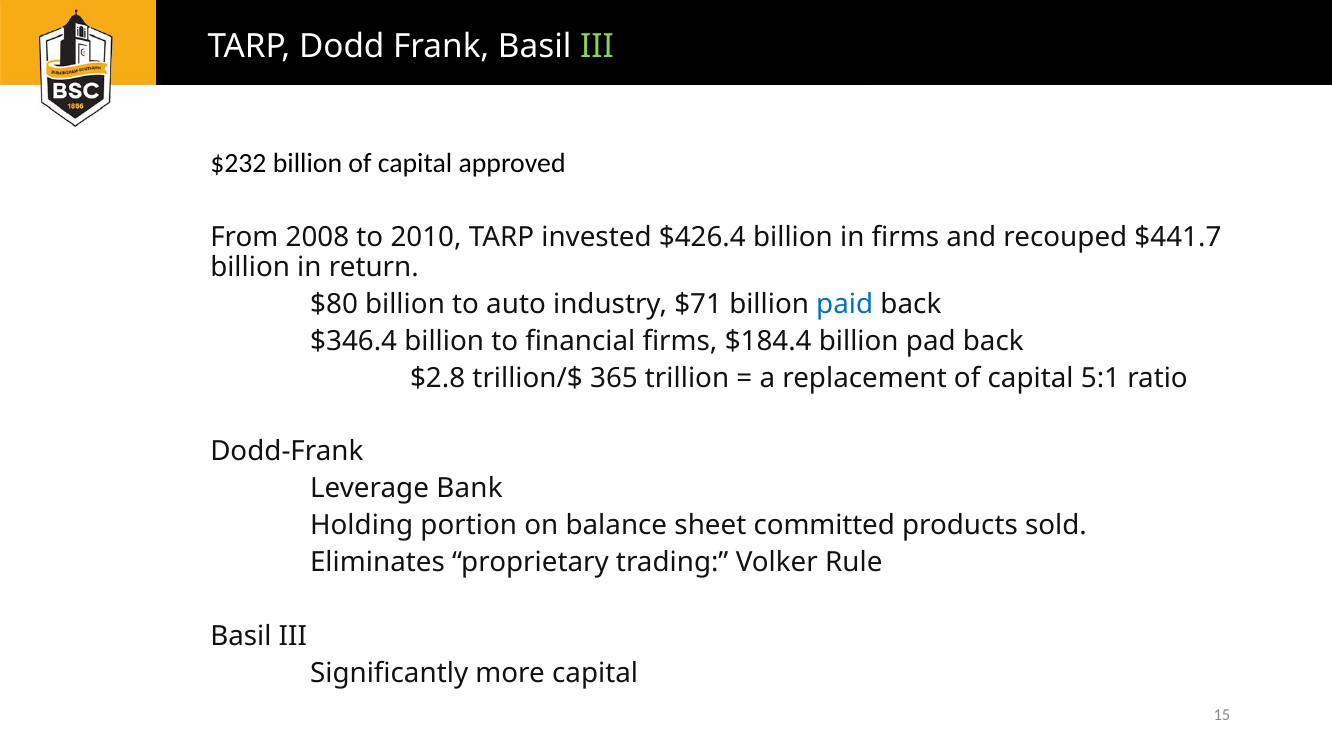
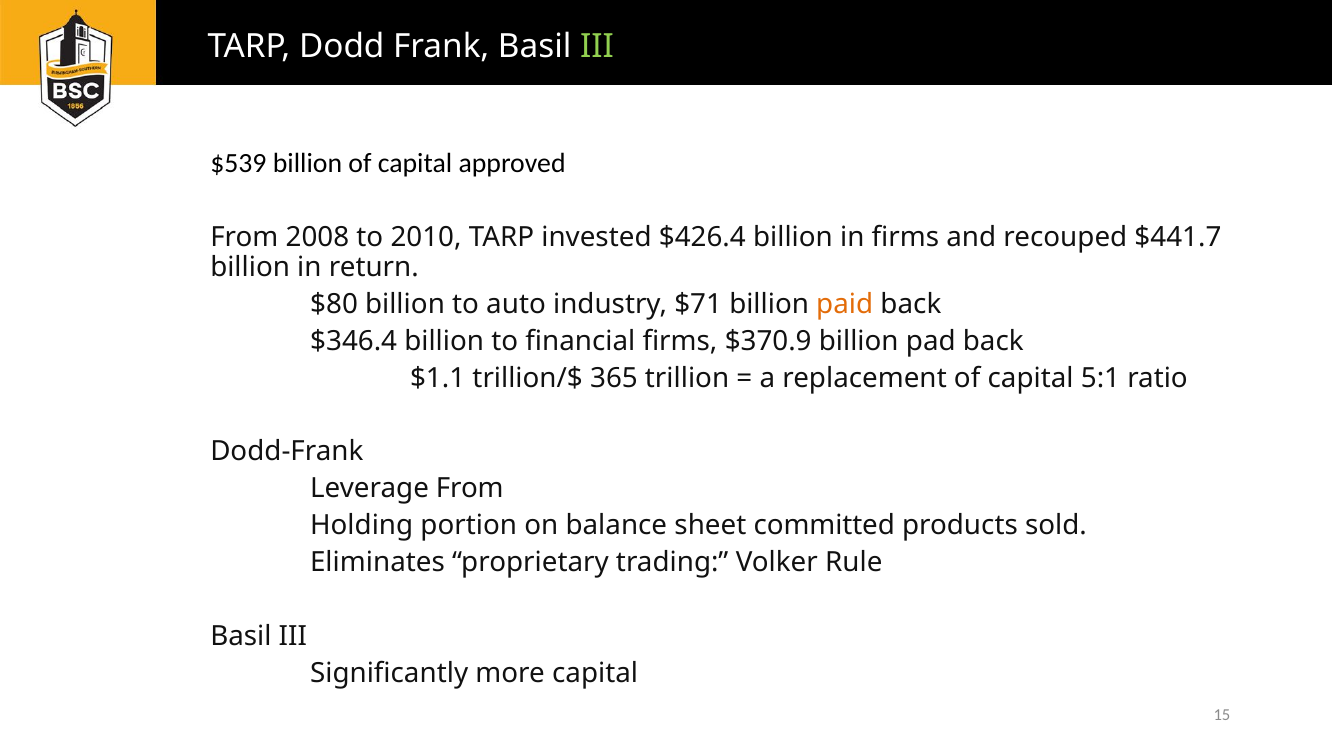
$232: $232 -> $539 (238, 164)
paid colour: blue -> orange (845, 304)
$184.4: $184.4 -> $370.9 (768, 341)
$2.8: $2.8 -> $1.1 (438, 378)
Leverage Bank: Bank -> From (470, 489)
